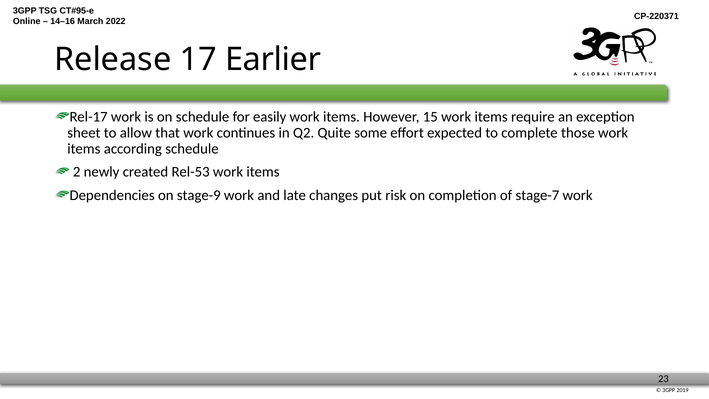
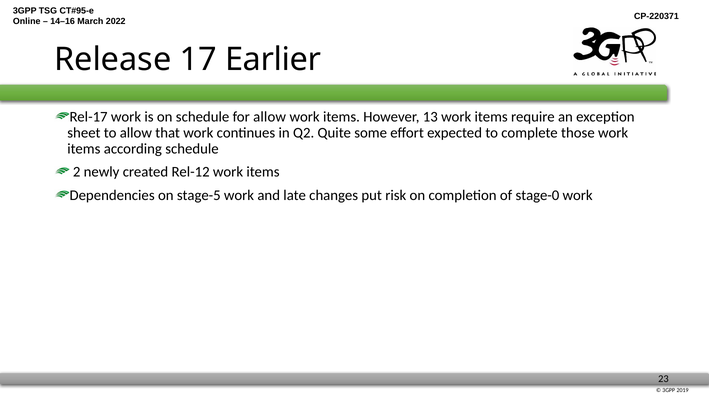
for easily: easily -> allow (270, 117)
15: 15 -> 13 (430, 117)
Rel-53: Rel-53 -> Rel-12 (191, 172)
stage-9: stage-9 -> stage-5 (199, 195)
stage-7: stage-7 -> stage-0 (537, 195)
